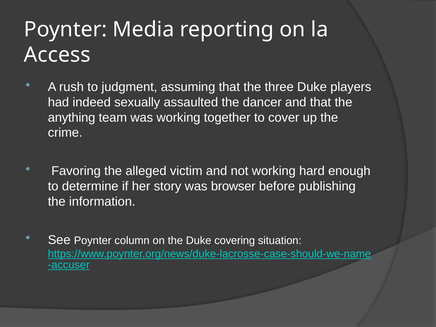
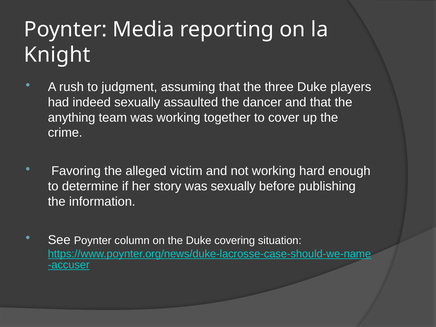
Access: Access -> Knight (57, 55)
was browser: browser -> sexually (233, 186)
